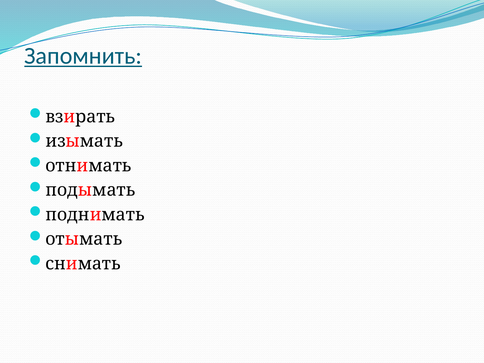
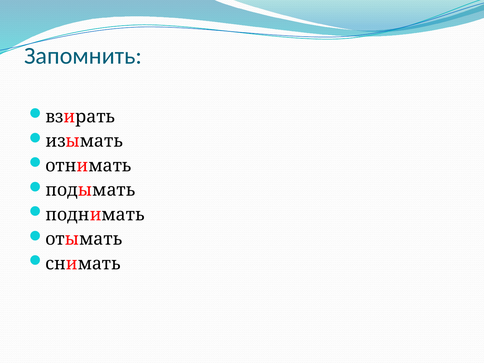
Запомнить underline: present -> none (83, 56)
